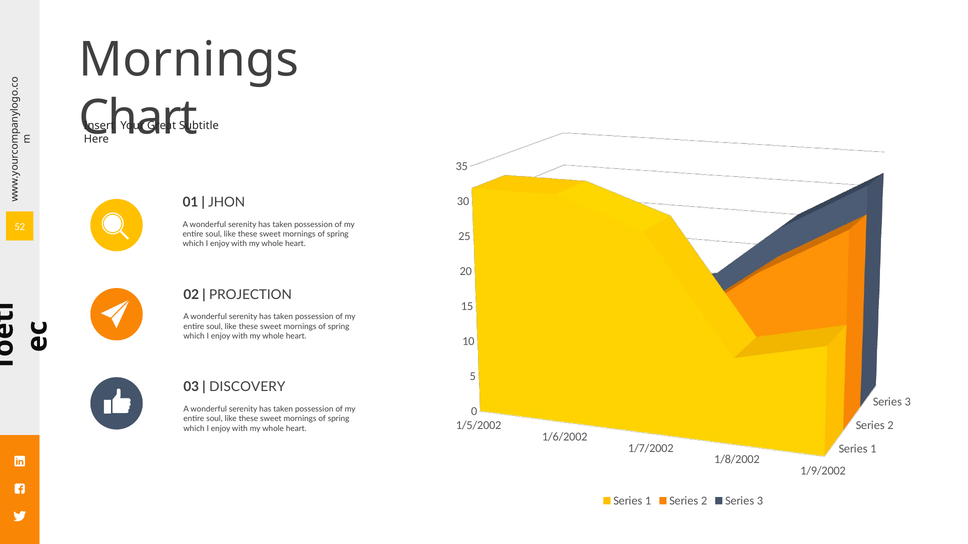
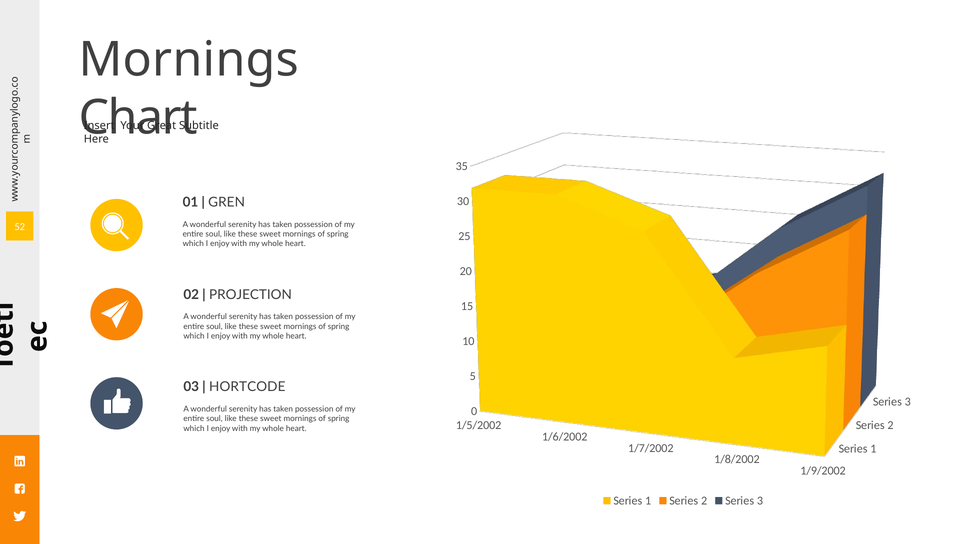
JHON: JHON -> GREN (227, 203)
DISCOVERY: DISCOVERY -> HORTCODE (247, 387)
